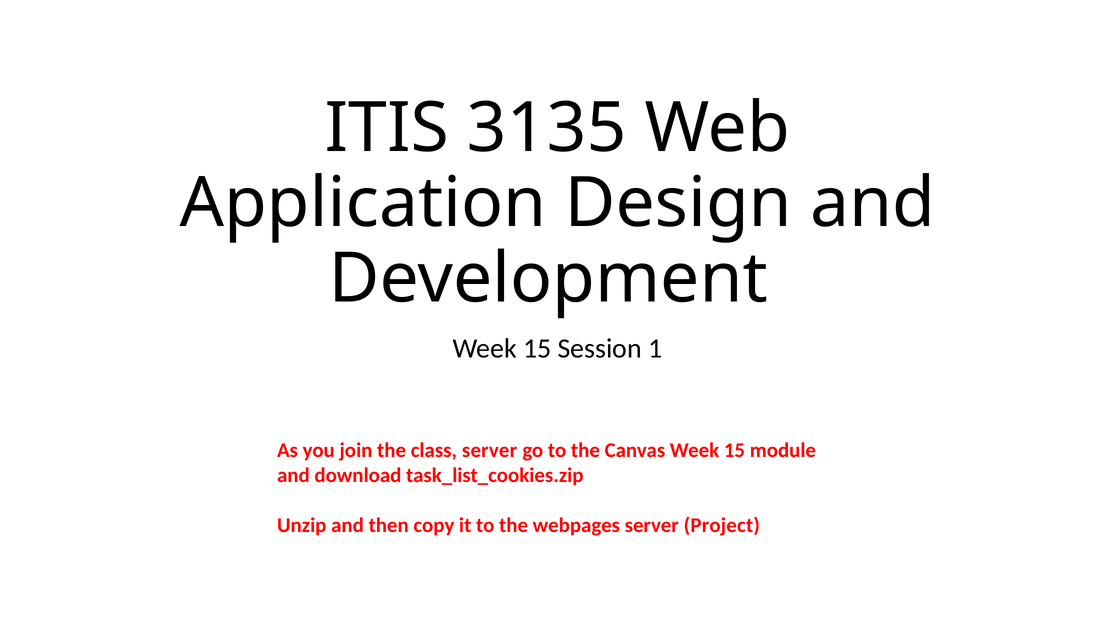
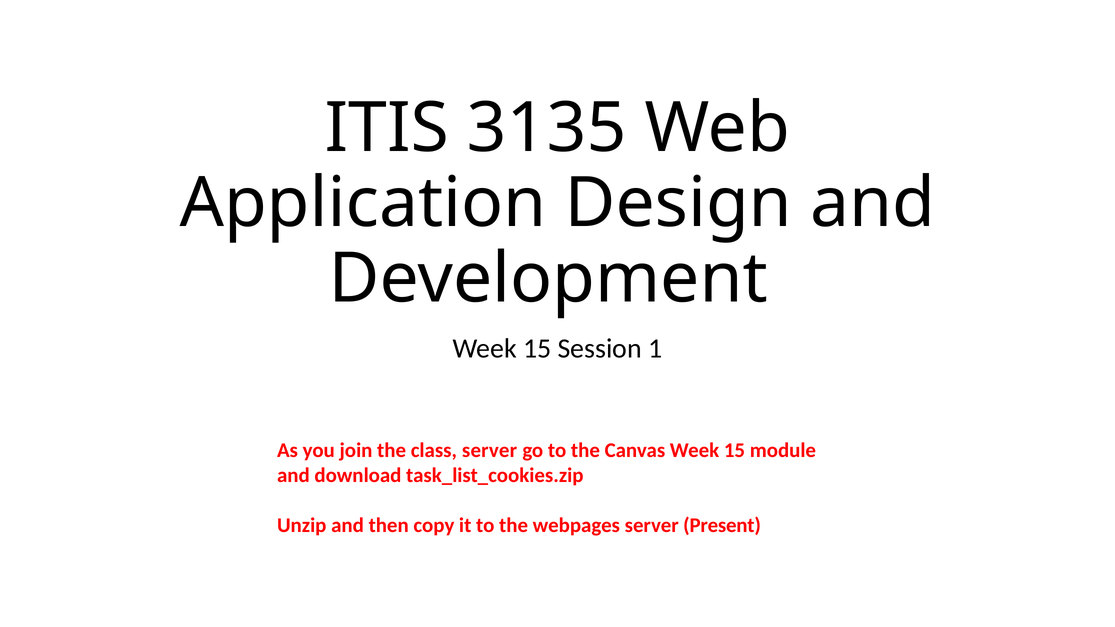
Project: Project -> Present (722, 526)
